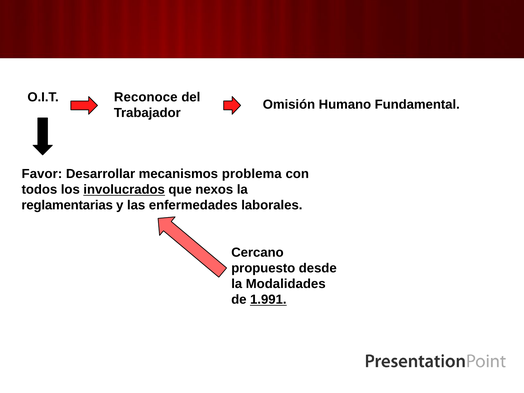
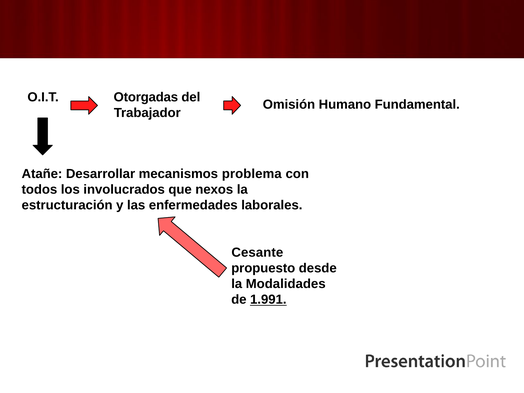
Reconoce: Reconoce -> Otorgadas (146, 97)
Favor: Favor -> Atañe (42, 174)
involucrados underline: present -> none (124, 190)
reglamentarias: reglamentarias -> estructuración (67, 205)
Cercano: Cercano -> Cesante (257, 252)
